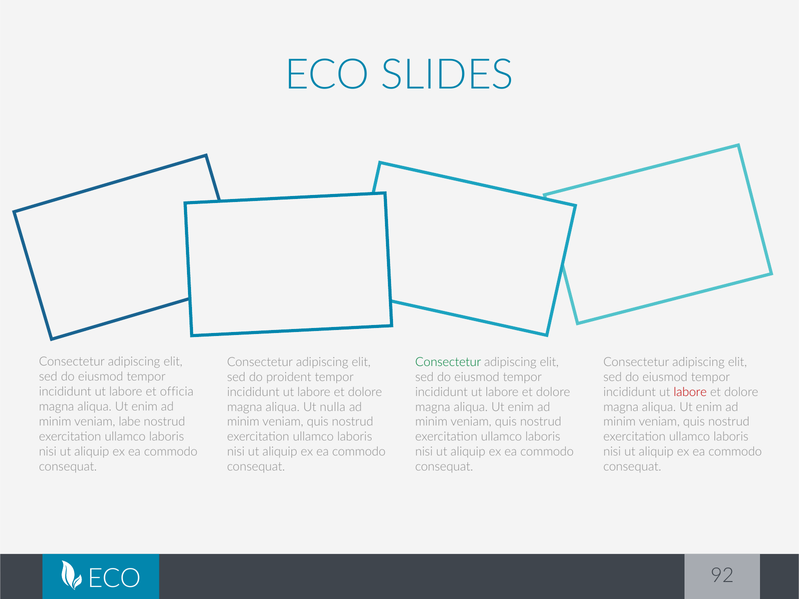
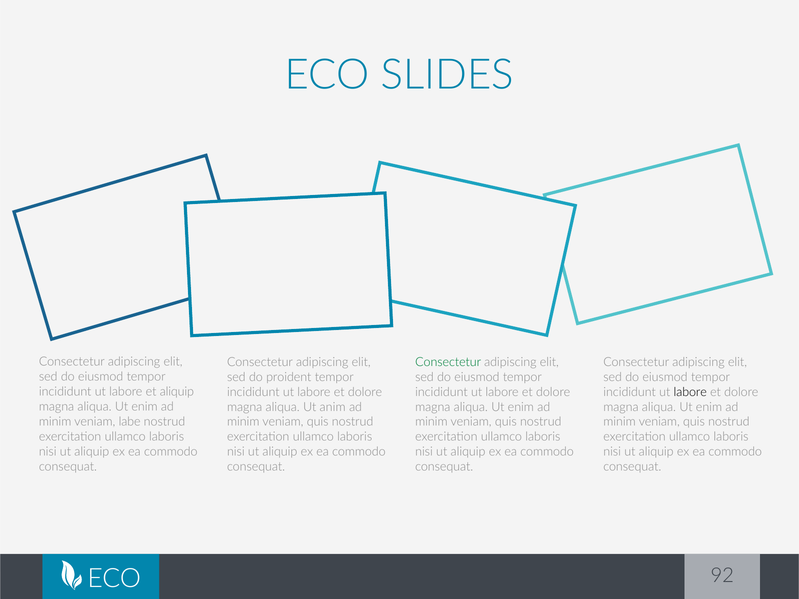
et officia: officia -> aliquip (177, 392)
labore colour: red -> black (690, 392)
nulla: nulla -> anim (333, 407)
